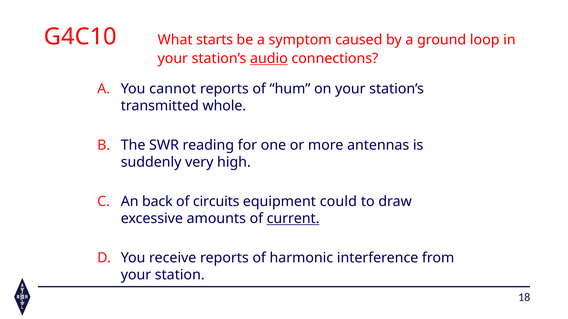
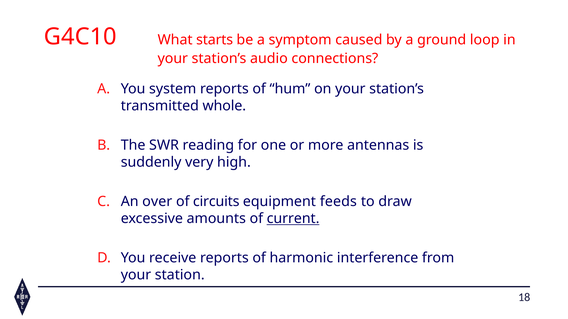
audio underline: present -> none (269, 59)
cannot: cannot -> system (173, 89)
back: back -> over (157, 202)
could: could -> feeds (338, 202)
